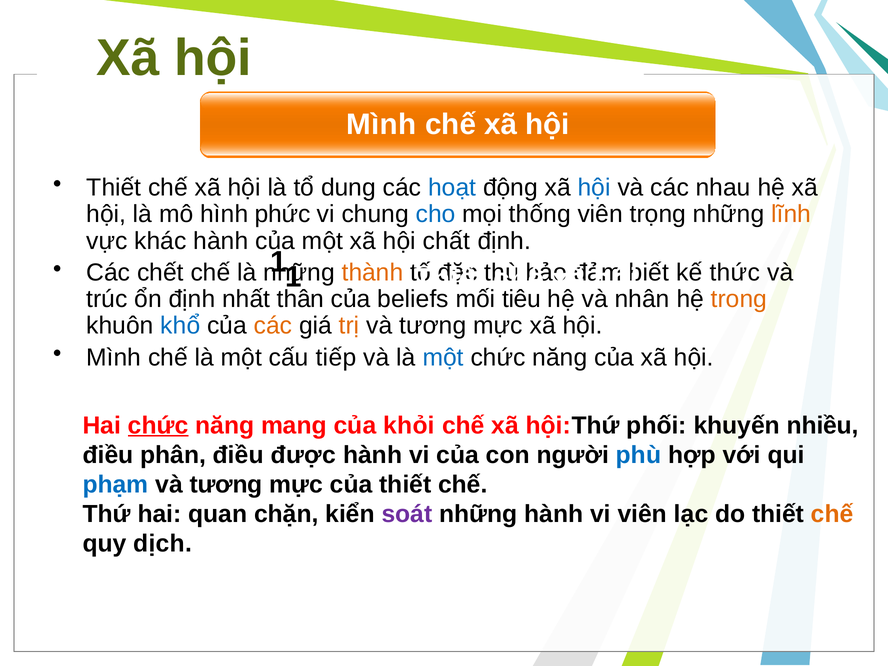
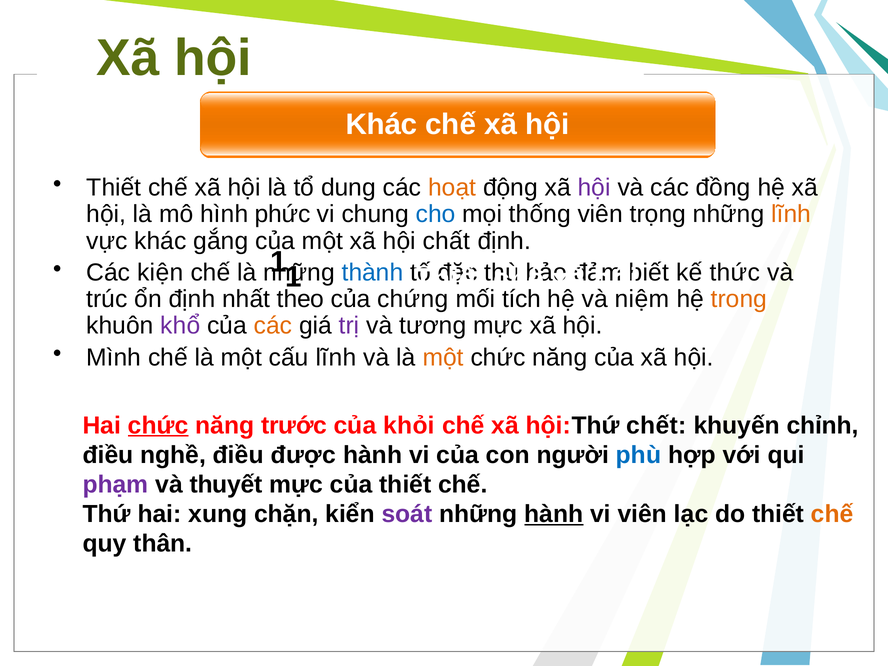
Mình: Mình -> Khác (382, 124)
hoạt colour: blue -> orange (452, 188)
hội colour: blue -> purple (594, 188)
nhau: nhau -> đồng (723, 188)
khác hành: hành -> gắng (221, 241)
chết: chết -> kiện (160, 273)
thành colour: orange -> blue (373, 273)
thân: thân -> theo (301, 299)
beliefs: beliefs -> chứng (413, 299)
tiêu: tiêu -> tích (522, 299)
nhân: nhân -> niệm (642, 299)
khổ colour: blue -> purple (180, 326)
trị colour: orange -> purple (349, 326)
cấu tiếp: tiếp -> lĩnh (336, 357)
một colour: blue -> orange (443, 357)
mang: mang -> trước (294, 425)
phối: phối -> chết (656, 425)
nhiều: nhiều -> chỉnh (823, 425)
phân: phân -> nghề (173, 455)
phạm colour: blue -> purple (116, 485)
tương: tương -> thuyết (226, 485)
quan: quan -> xung (218, 514)
hành underline: none -> present (554, 514)
dịch: dịch -> thân (163, 544)
